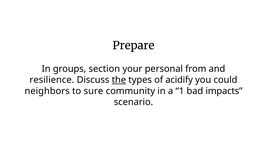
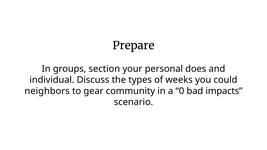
from: from -> does (196, 69)
resilience: resilience -> individual (52, 80)
the underline: present -> none (119, 80)
acidify: acidify -> weeks (179, 80)
sure: sure -> gear (93, 91)
1: 1 -> 0 (180, 91)
